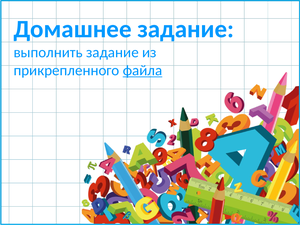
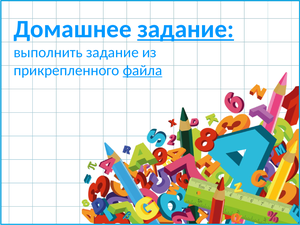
задание underline: none -> present (186, 29)
